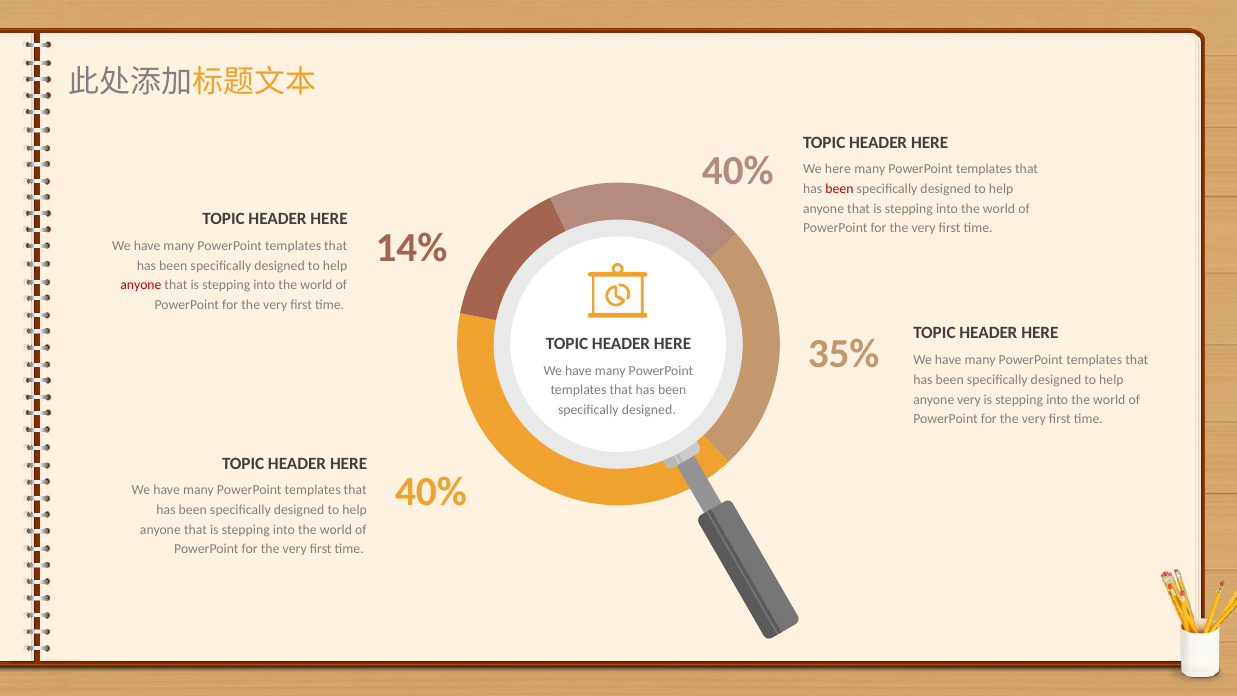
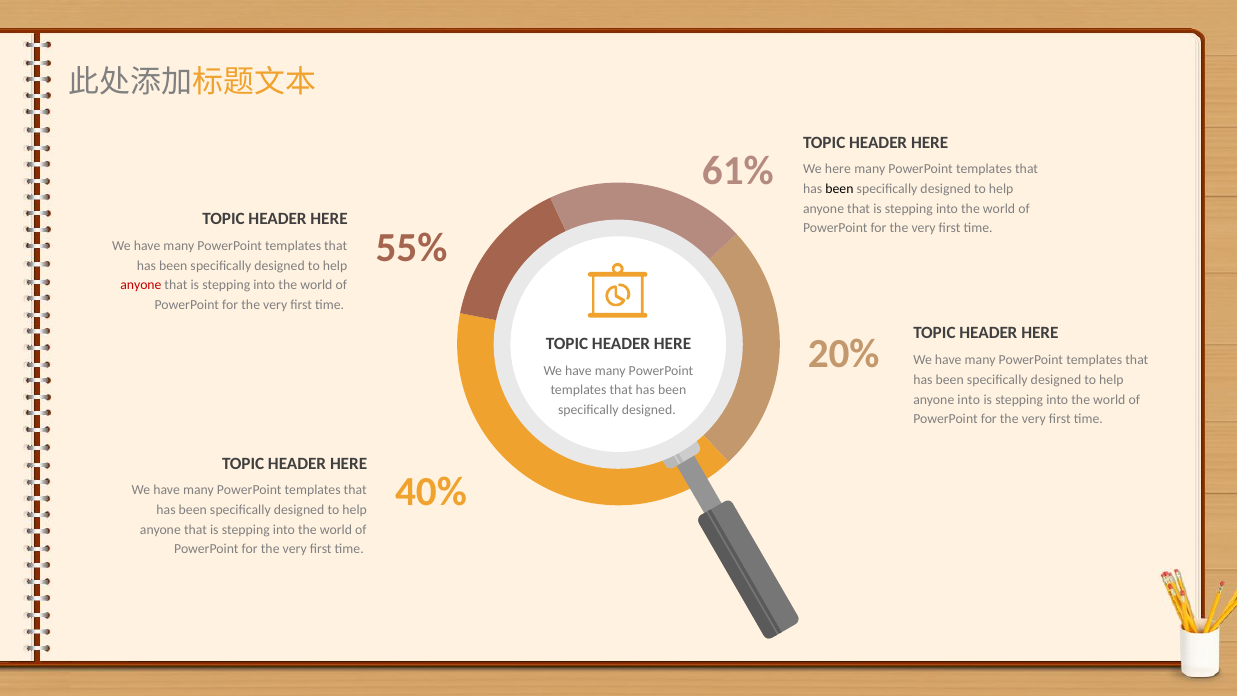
40%: 40% -> 61% (738, 170)
been colour: red -> black (839, 189)
14%: 14% -> 55% (412, 247)
35%: 35% -> 20% (844, 354)
anyone very: very -> into (969, 399)
